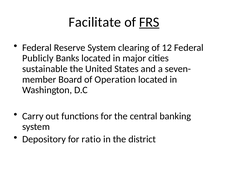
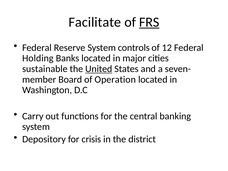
clearing: clearing -> controls (134, 48)
Publicly: Publicly -> Holding (38, 58)
United underline: none -> present (99, 69)
ratio: ratio -> crisis (91, 139)
